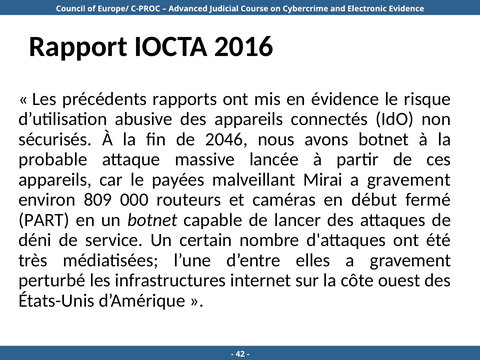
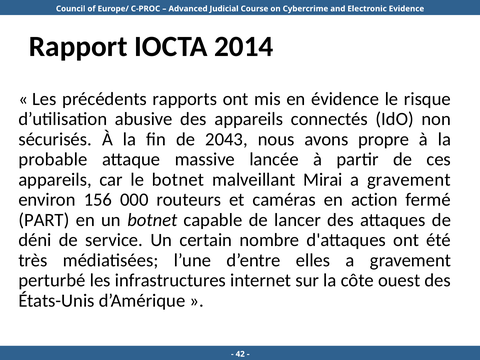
2016: 2016 -> 2014 (244, 46)
2046: 2046 -> 2043 (226, 139)
avons botnet: botnet -> propre (384, 139)
le payées: payées -> botnet (178, 180)
809: 809 -> 156 (98, 200)
début: début -> action (374, 200)
